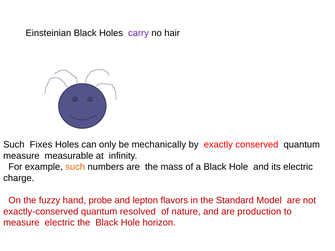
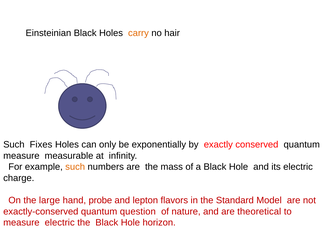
carry colour: purple -> orange (138, 33)
mechanically: mechanically -> exponentially (159, 145)
fuzzy: fuzzy -> large (50, 201)
resolved: resolved -> question (138, 212)
production: production -> theoretical (259, 212)
